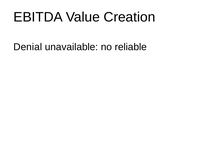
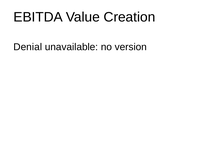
reliable: reliable -> version (131, 47)
